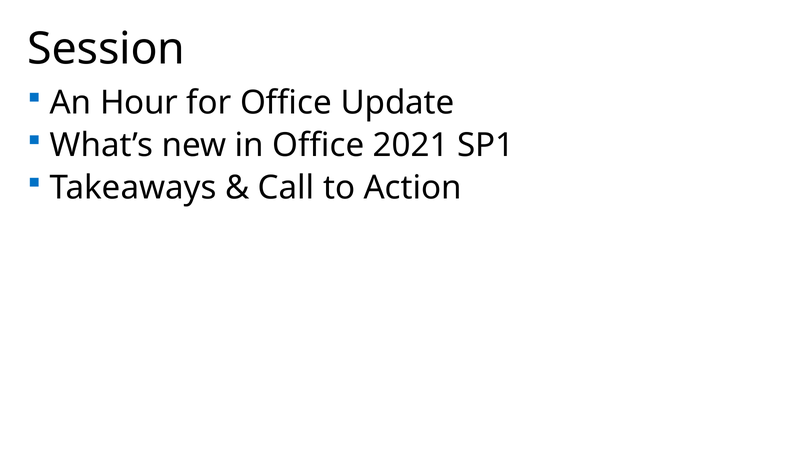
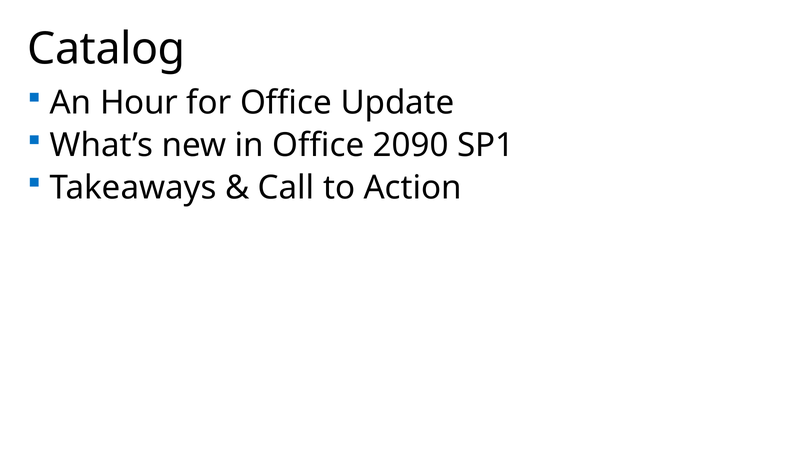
Session: Session -> Catalog (106, 49)
2021: 2021 -> 2090 (411, 145)
